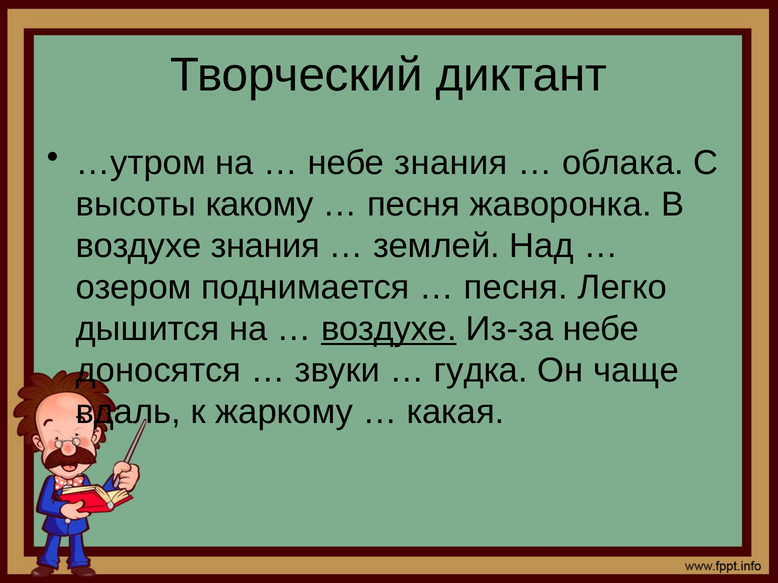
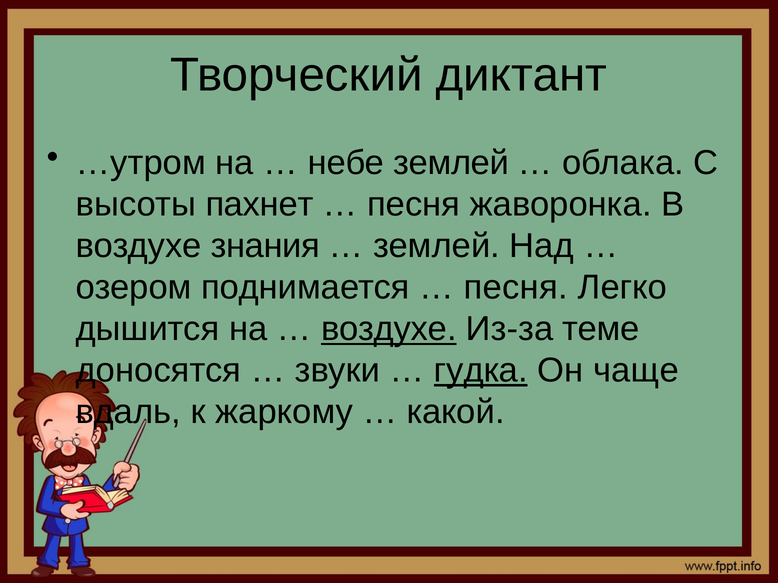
небе знания: знания -> землей (451, 163)
какому: какому -> пахнет (260, 205)
Из-за небе: небе -> теме (601, 329)
гудка underline: none -> present (481, 371)
какая: какая -> какой (456, 412)
